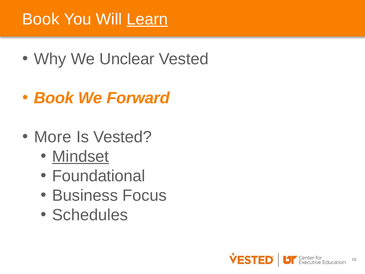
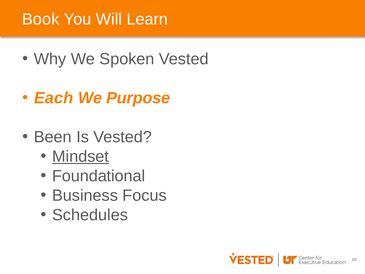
Learn underline: present -> none (147, 19)
Unclear: Unclear -> Spoken (127, 59)
Book: Book -> Each (54, 98)
Forward: Forward -> Purpose (138, 98)
More: More -> Been (53, 137)
